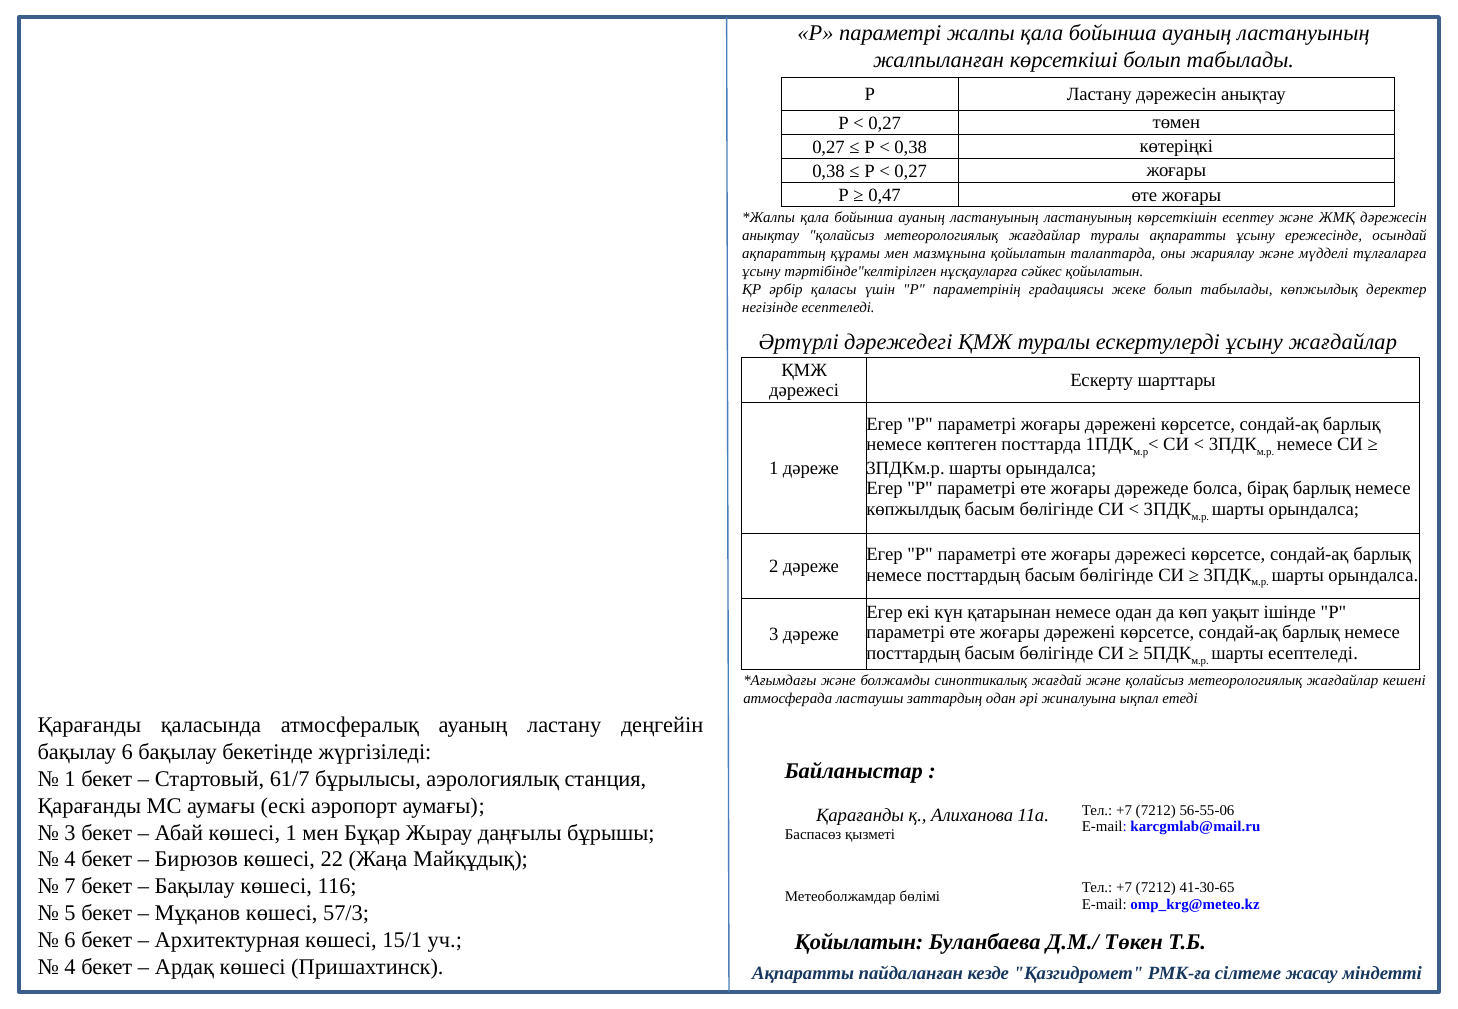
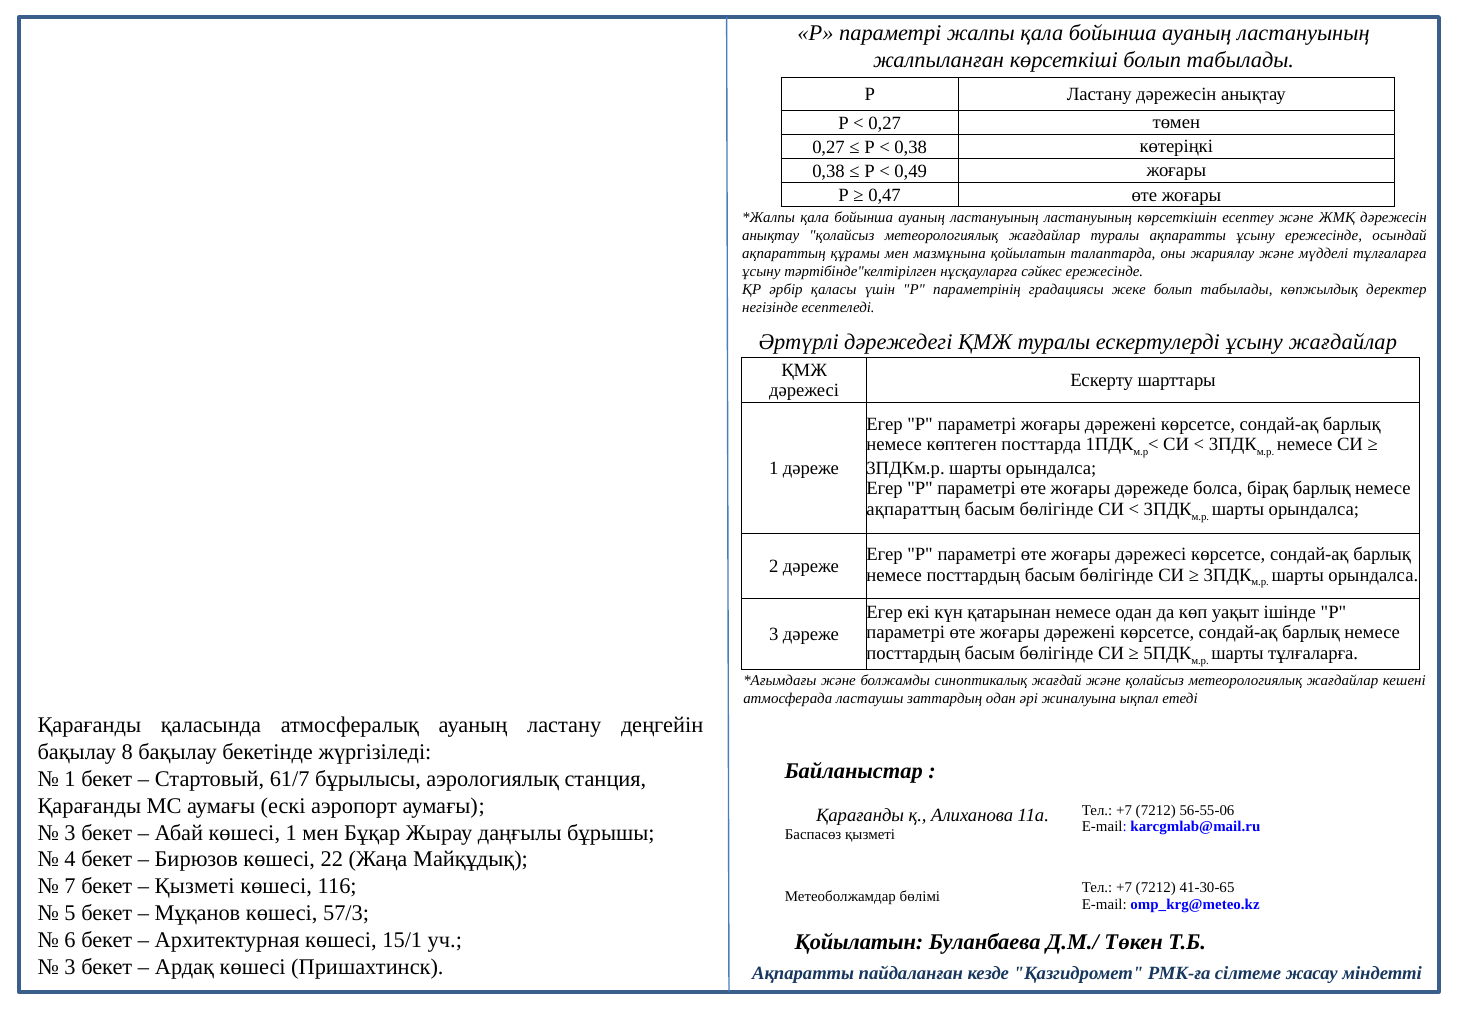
0,27: 0,27 -> 0,49 (911, 172)
сәйкес қойылатын: қойылатын -> ережесінде (1104, 272)
көпжылдық: көпжылдық -> ақпараттың (913, 510)
шарты есептеледі: есептеледі -> тұлғаларға (1313, 653)
бақылау 6: 6 -> 8 (127, 752)
Бақылау: Бақылау -> Қызметі (195, 887)
4: 4 -> 3 (70, 968)
